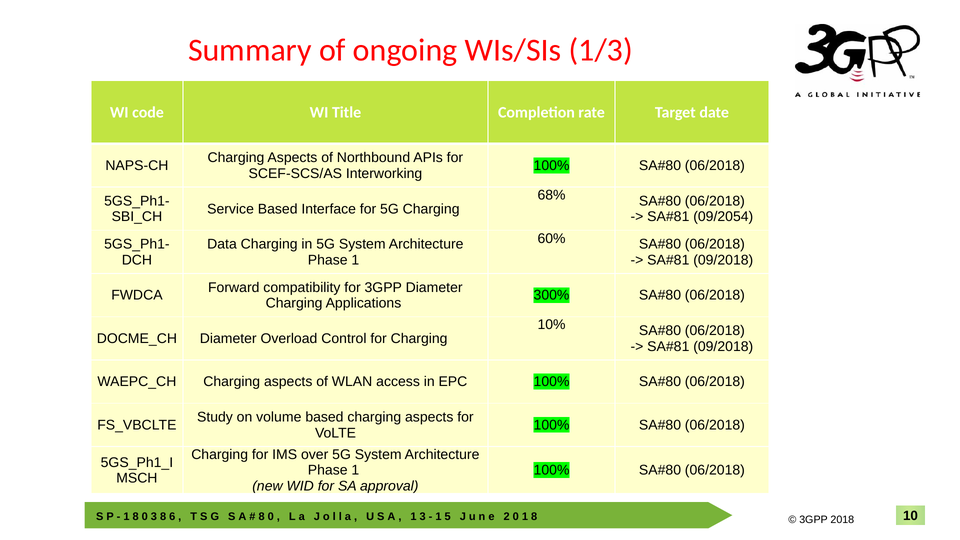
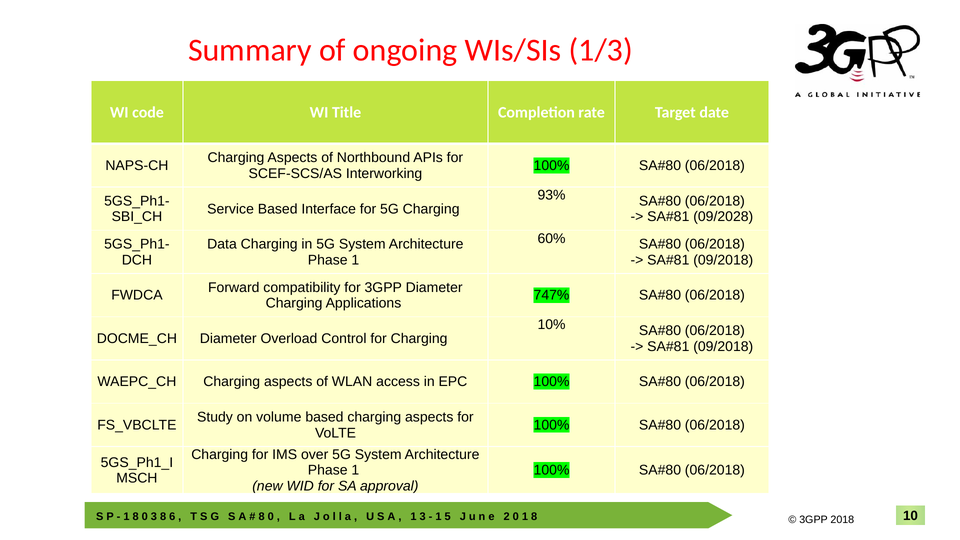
68%: 68% -> 93% (552, 195)
09/2054: 09/2054 -> 09/2028 (723, 217)
300%: 300% -> 747% (552, 295)
